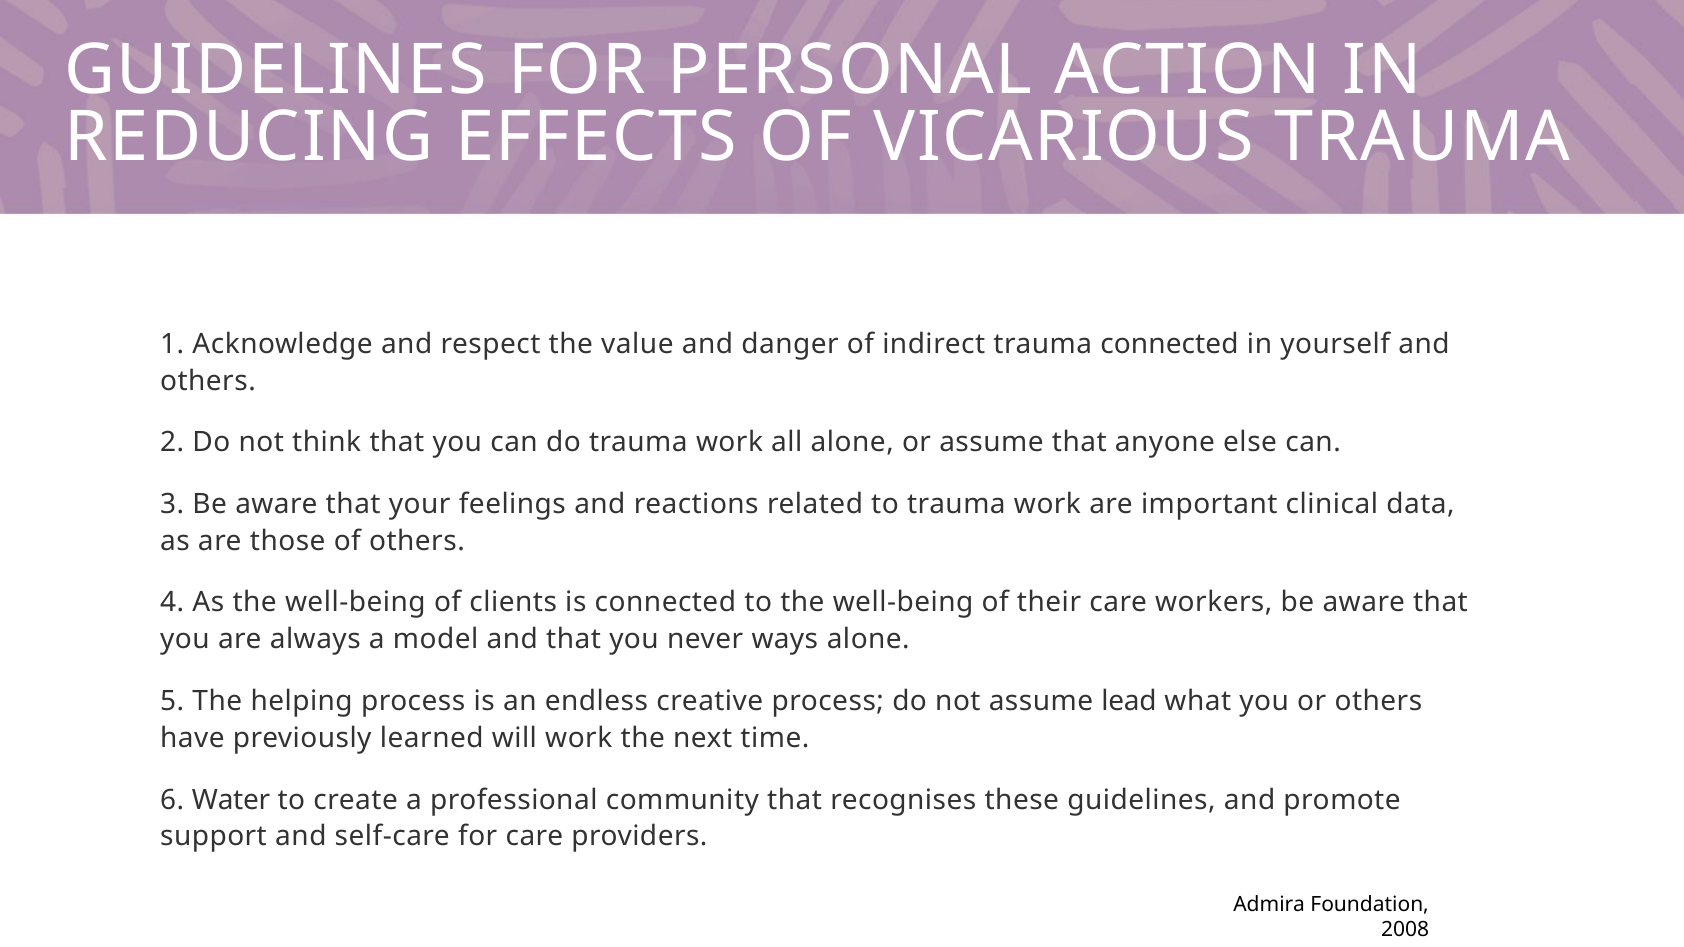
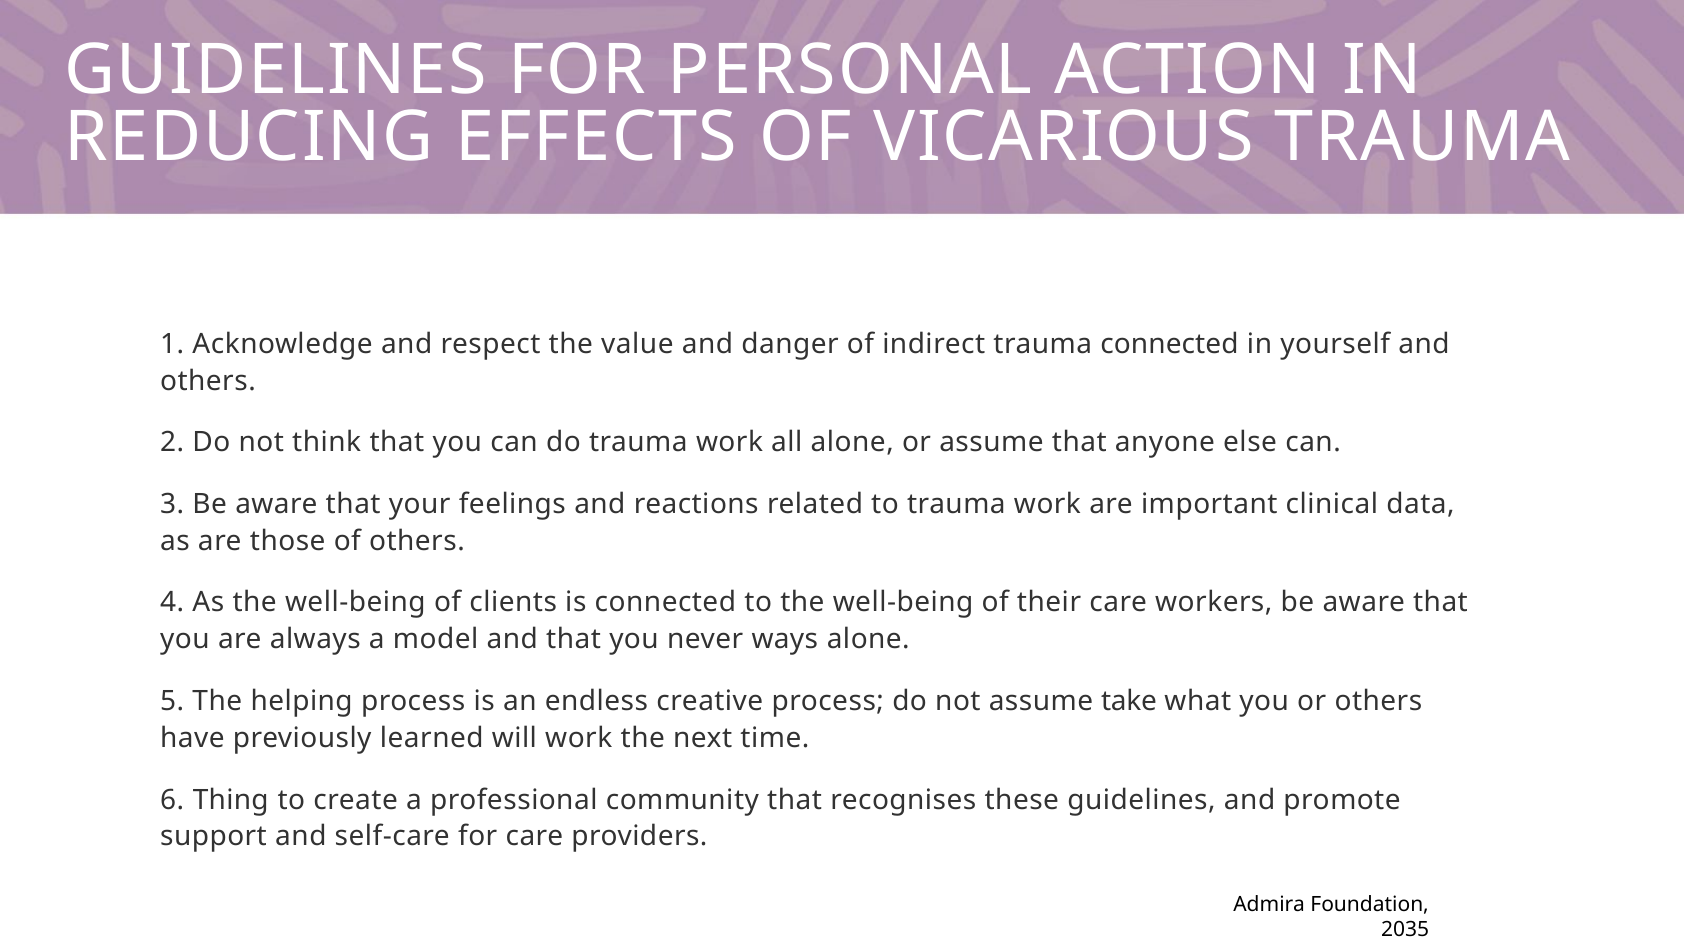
lead: lead -> take (1129, 701)
Water: Water -> Thing (231, 800)
2008: 2008 -> 2035 (1405, 930)
